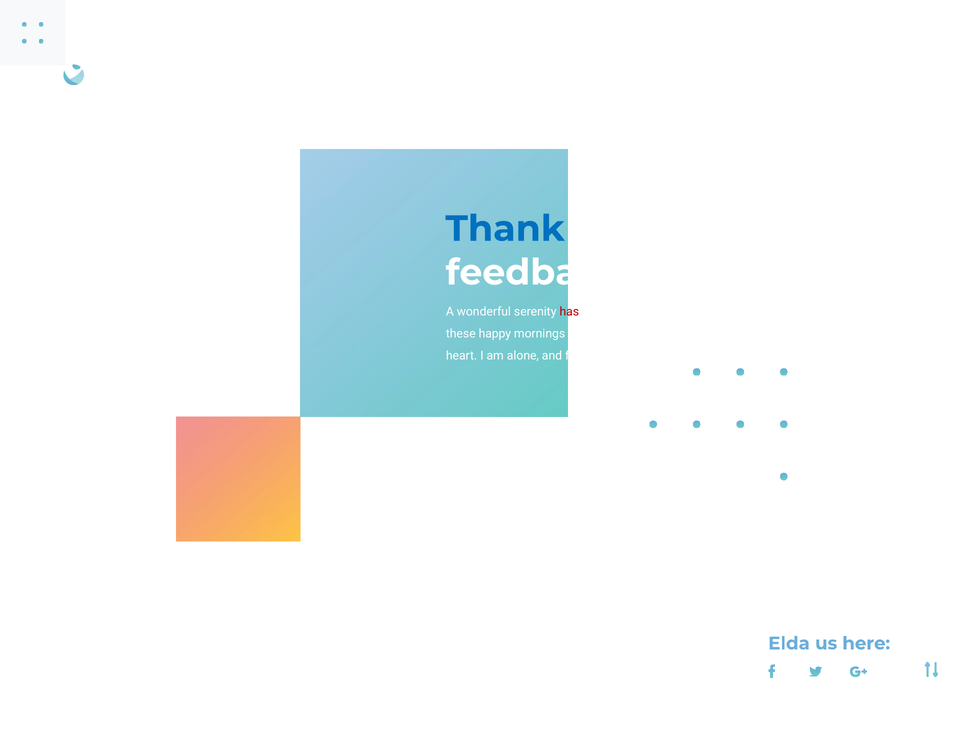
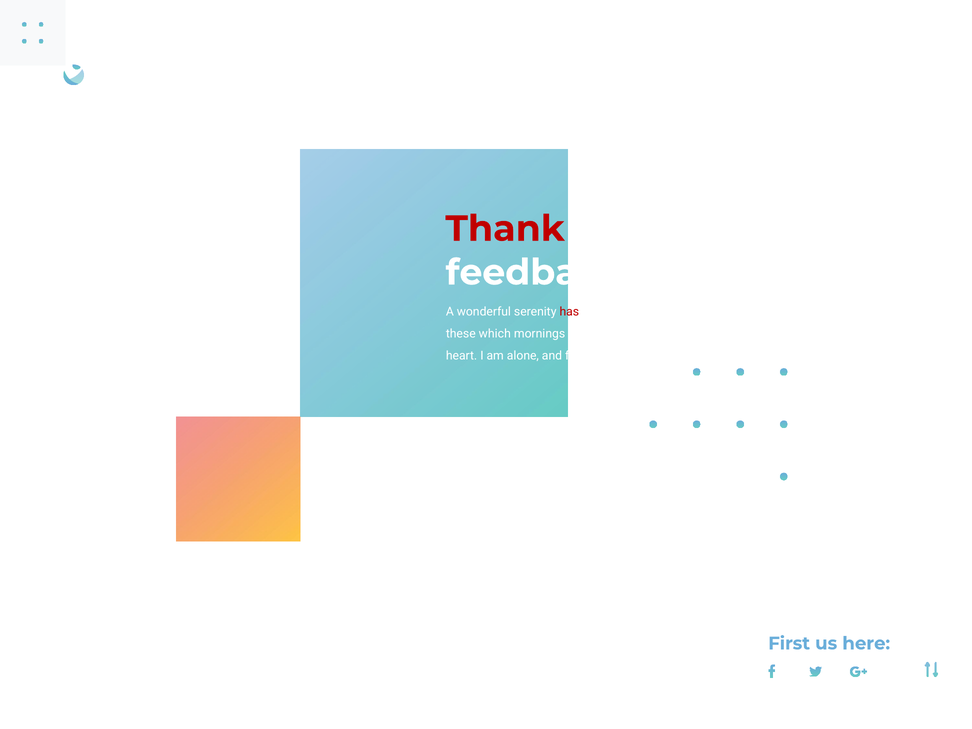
Thank colour: blue -> red (505, 229)
these happy: happy -> which (495, 334)
Elda: Elda -> First (789, 643)
